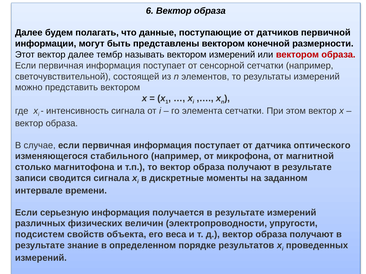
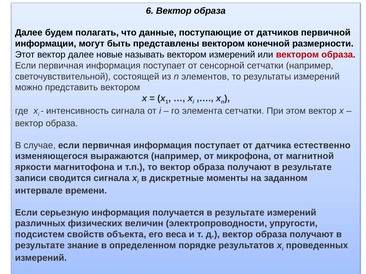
тембр: тембр -> новые (110, 55)
оптического: оптического -> естественно (322, 146)
стабильного: стабильного -> выражаются (119, 157)
столько: столько -> яркости (33, 167)
